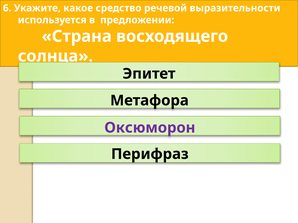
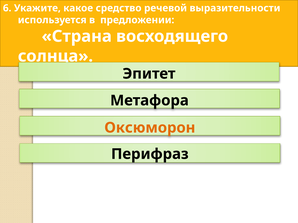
Оксюморон colour: purple -> orange (150, 128)
